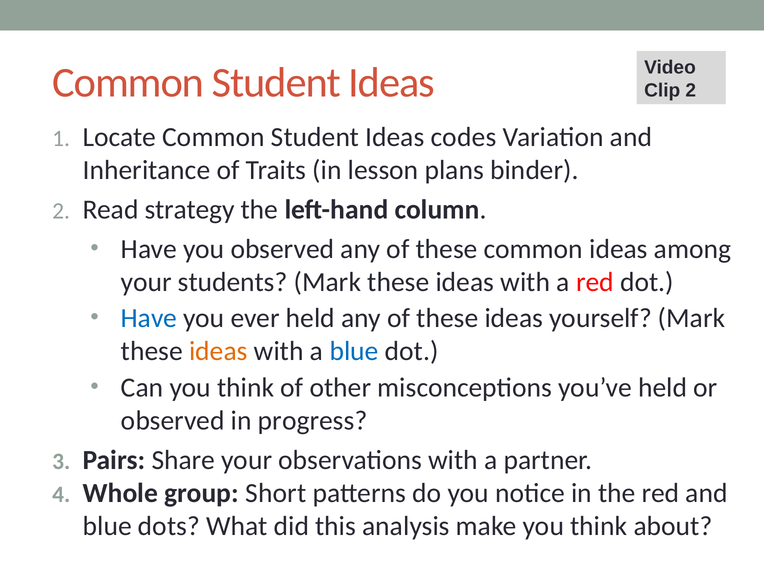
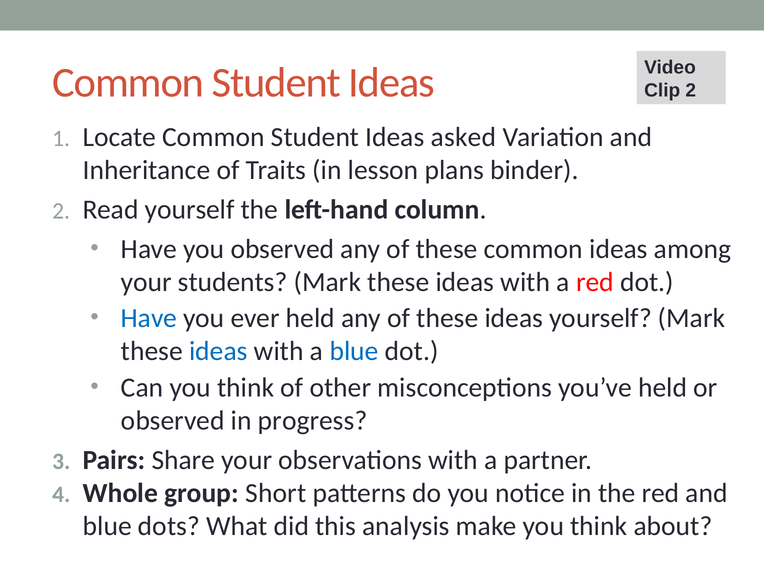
codes: codes -> asked (463, 137)
Read strategy: strategy -> yourself (190, 209)
ideas colour: orange -> blue (218, 351)
